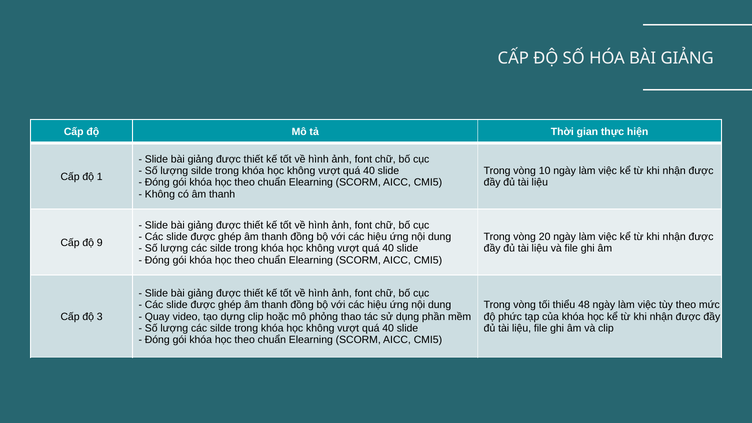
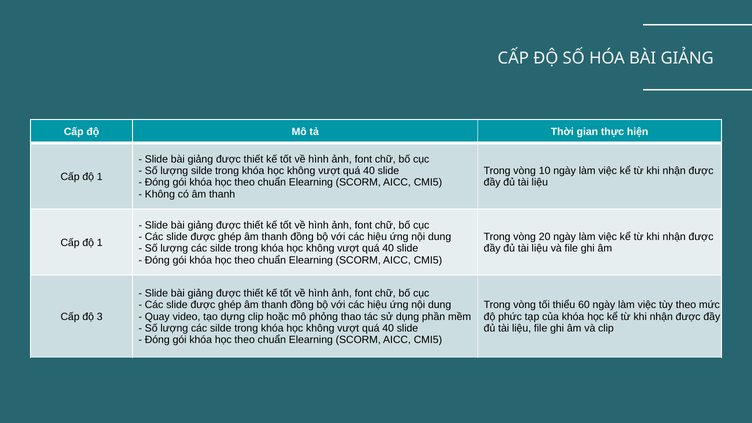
9: 9 -> 1 (100, 243)
48: 48 -> 60 (584, 305)
